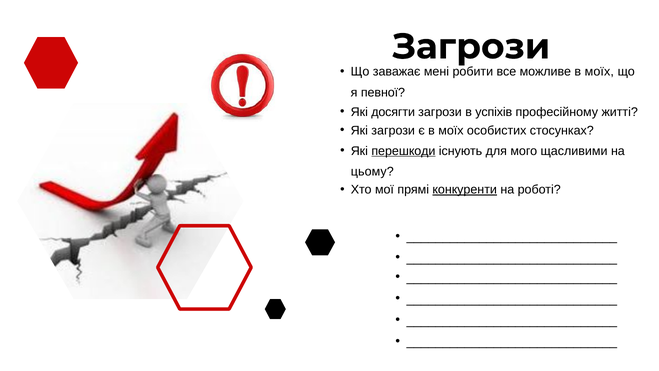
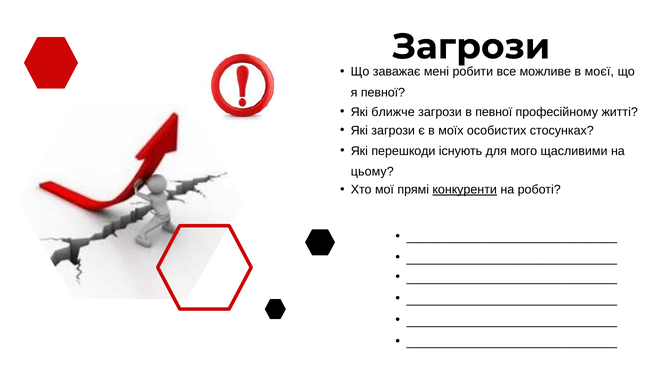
моїх: моїх -> моєї (599, 72)
досягти: досягти -> ближче (393, 112)
в успіхів: успіхів -> певної (494, 112)
перешкоди underline: present -> none (403, 151)
